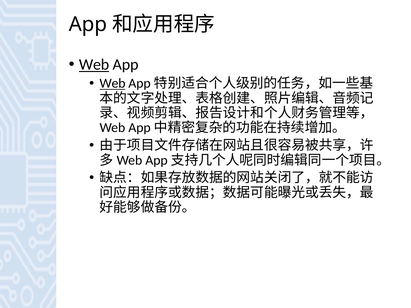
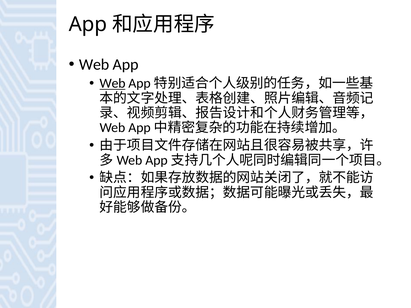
Web underline: present -> none (94, 65)
